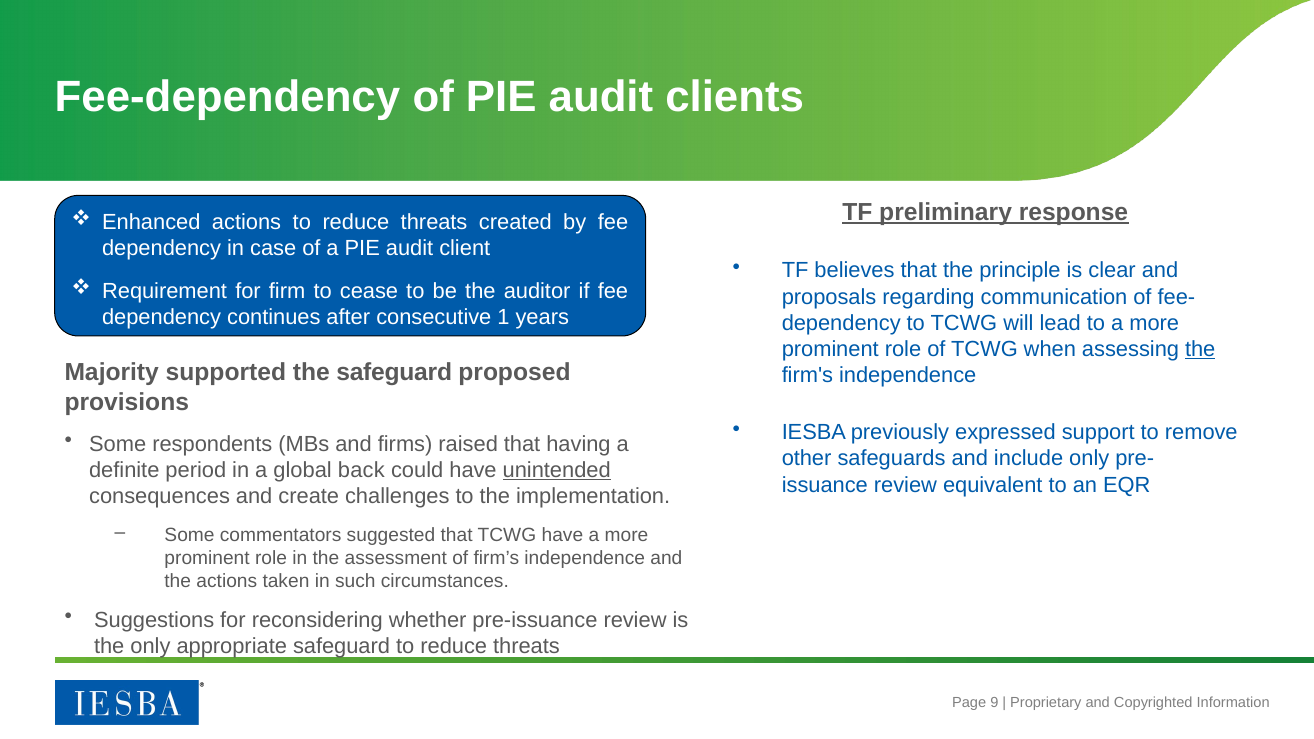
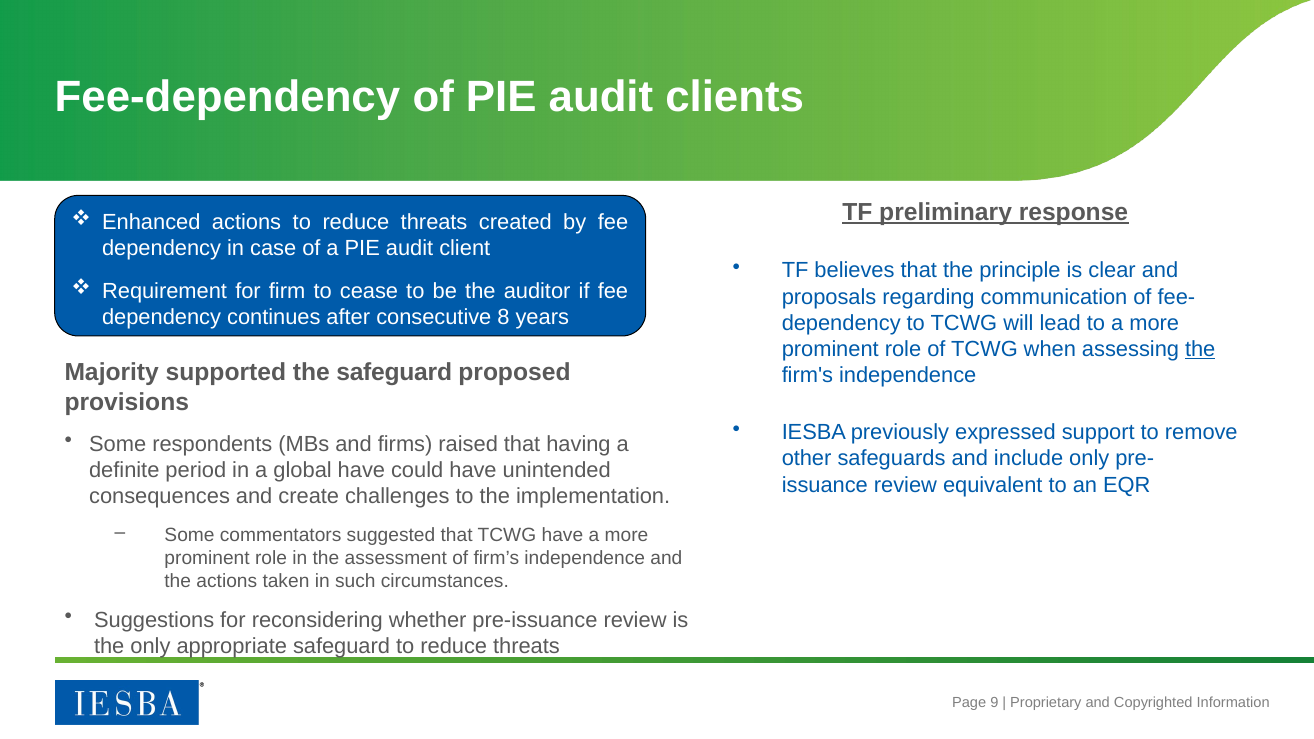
1: 1 -> 8 (504, 317)
global back: back -> have (361, 470)
unintended underline: present -> none (557, 470)
